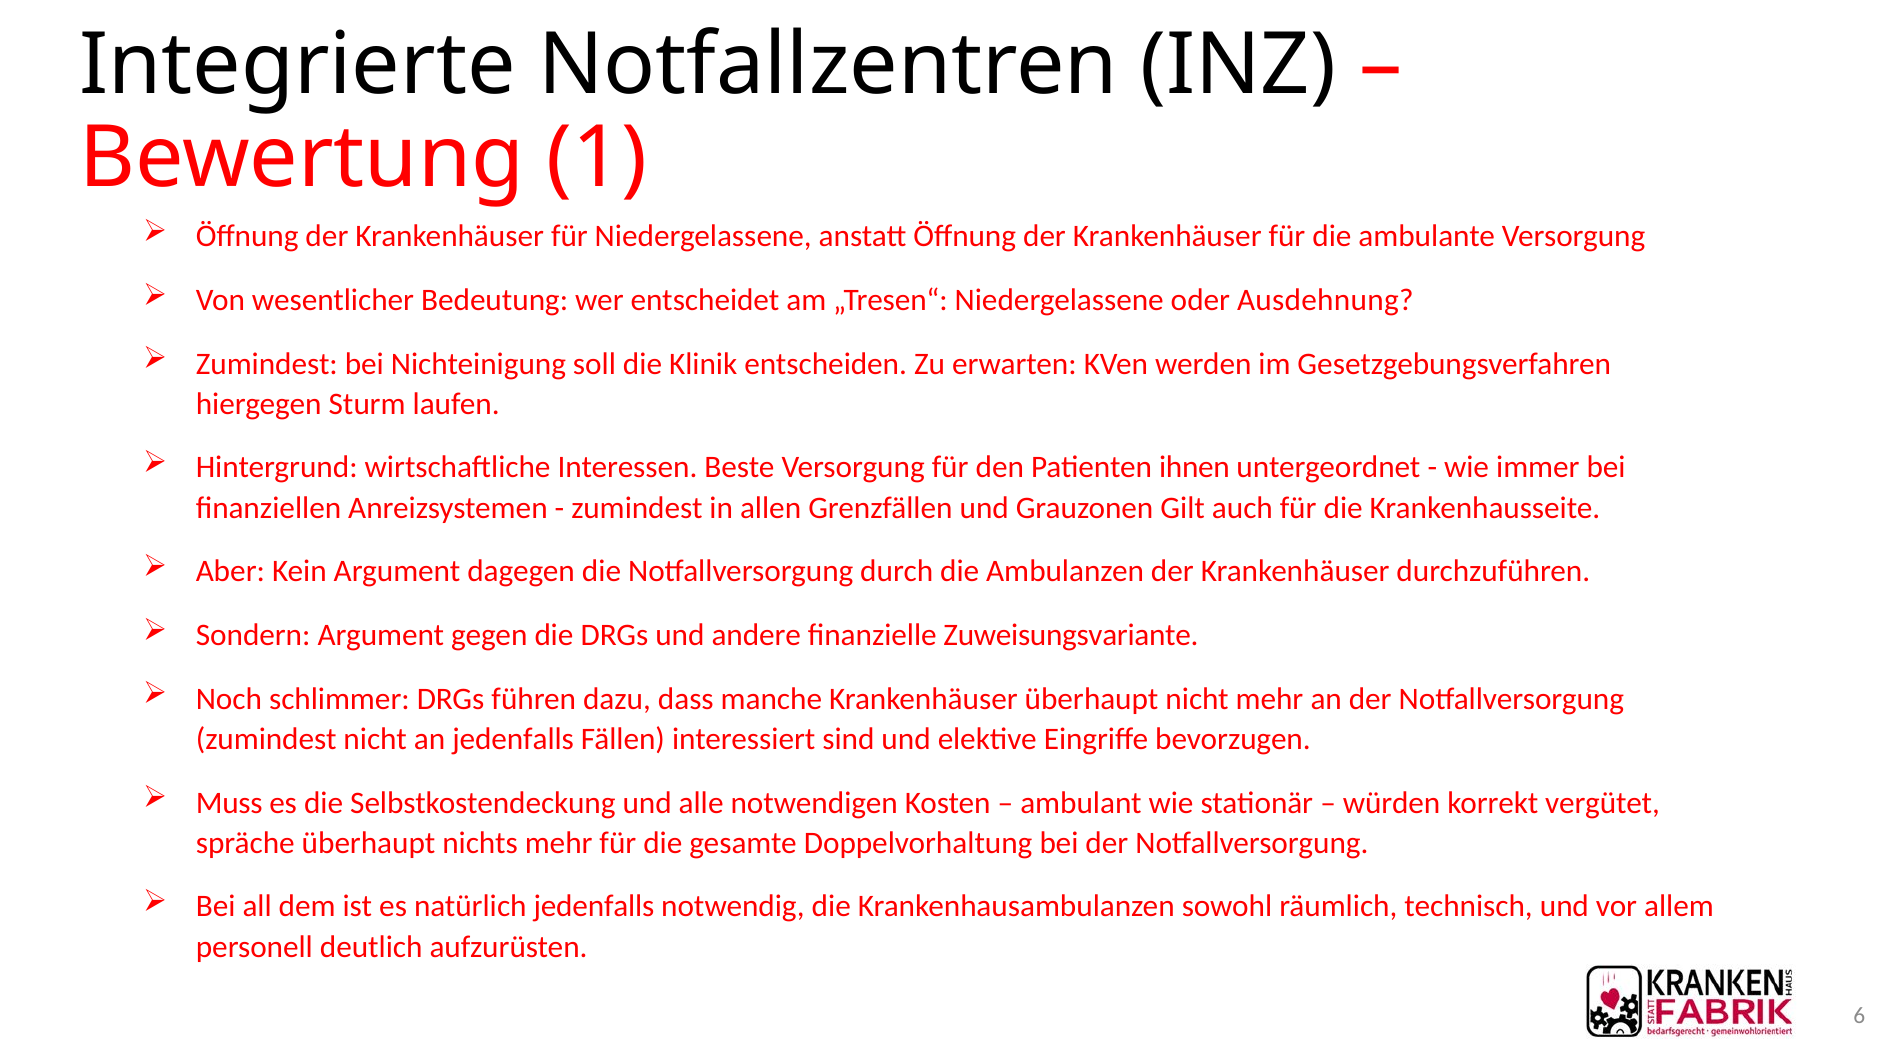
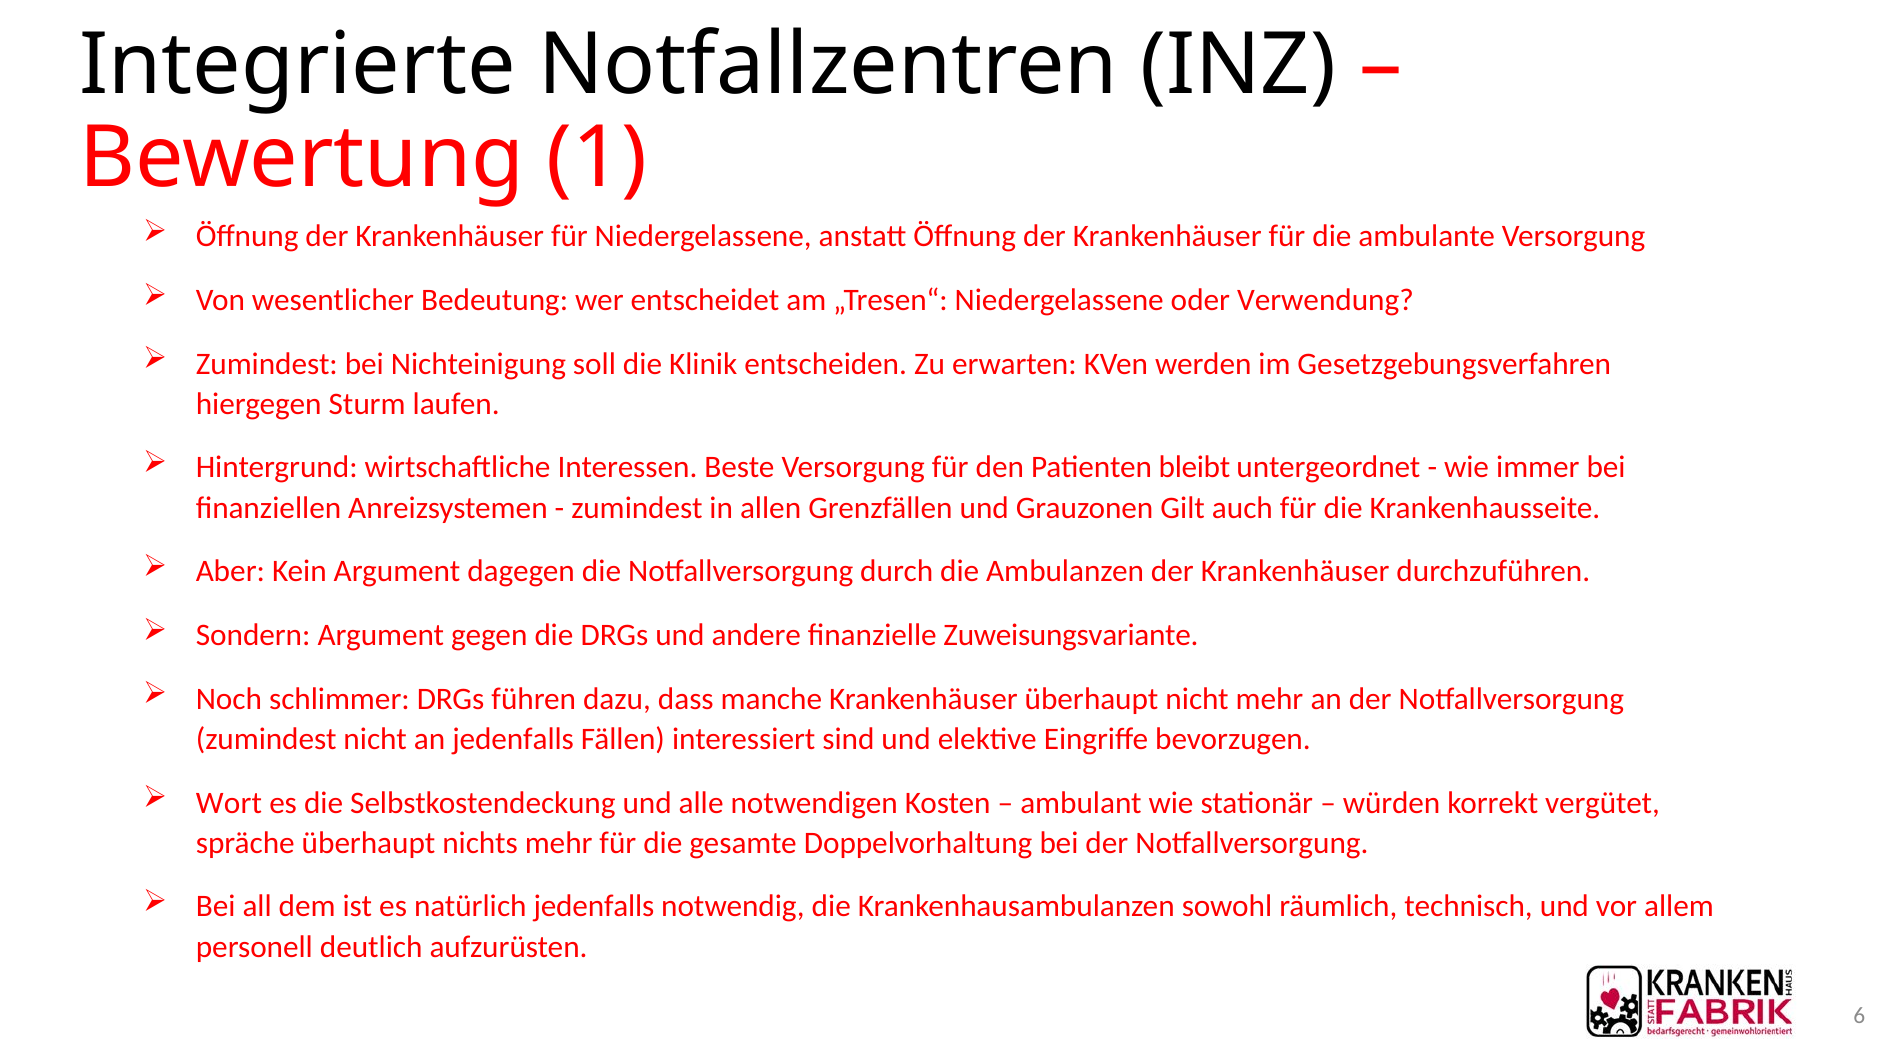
Ausdehnung: Ausdehnung -> Verwendung (1325, 300)
ihnen: ihnen -> bleibt (1194, 468)
Muss: Muss -> Wort (229, 803)
